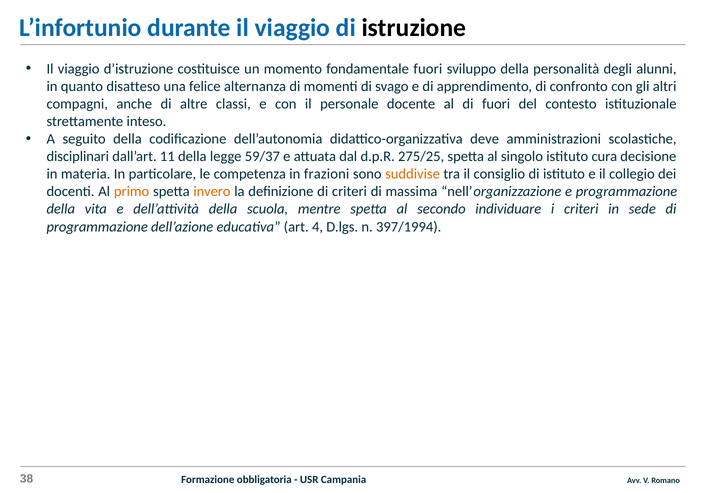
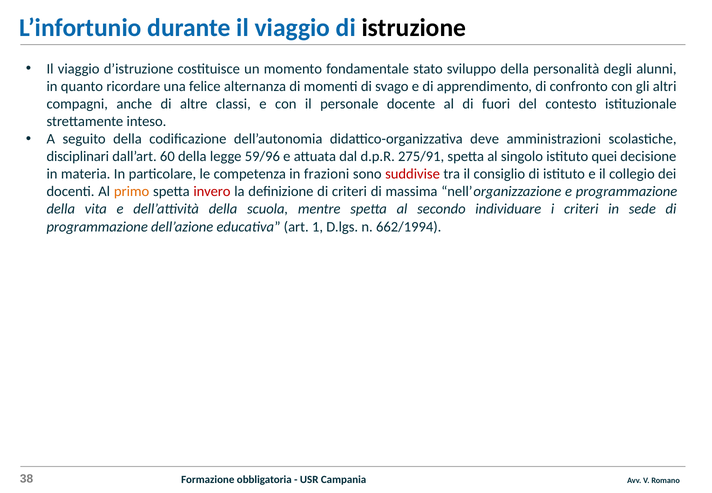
fondamentale fuori: fuori -> stato (428, 69)
disatteso: disatteso -> ricordare (133, 87)
11: 11 -> 60 (167, 157)
59/37: 59/37 -> 59/96 (262, 157)
275/25: 275/25 -> 275/91 (421, 157)
cura: cura -> quei (604, 157)
suddivise colour: orange -> red (413, 174)
invero colour: orange -> red (212, 192)
4: 4 -> 1 (318, 227)
397/1994: 397/1994 -> 662/1994 (409, 227)
